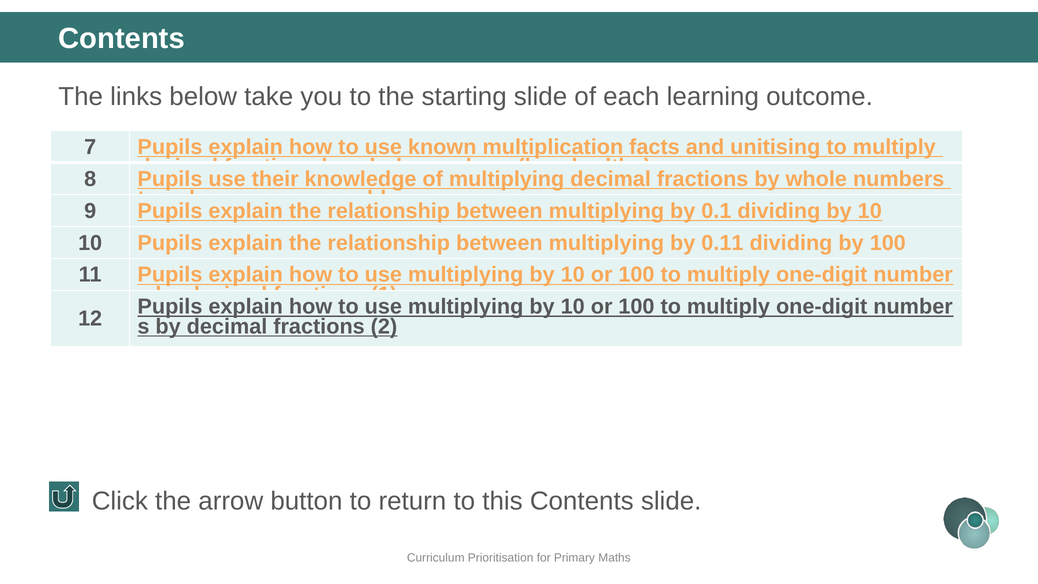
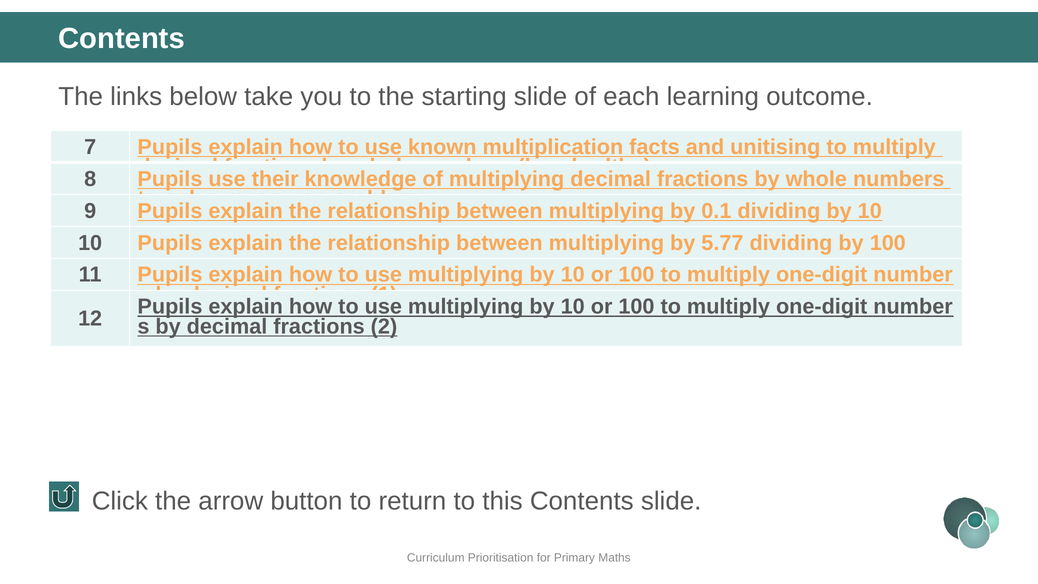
0.11: 0.11 -> 5.77 (722, 243)
